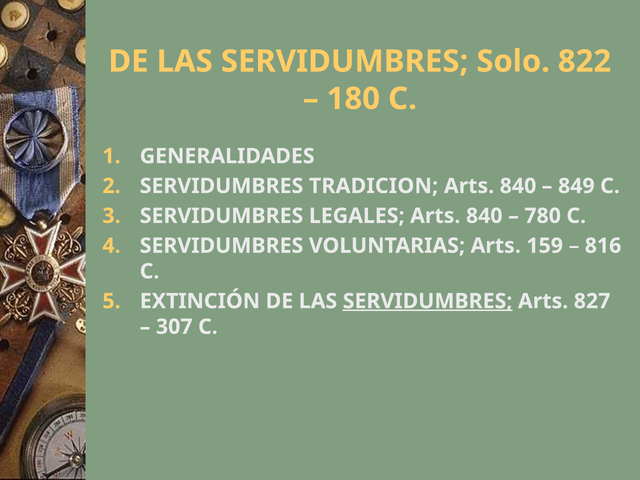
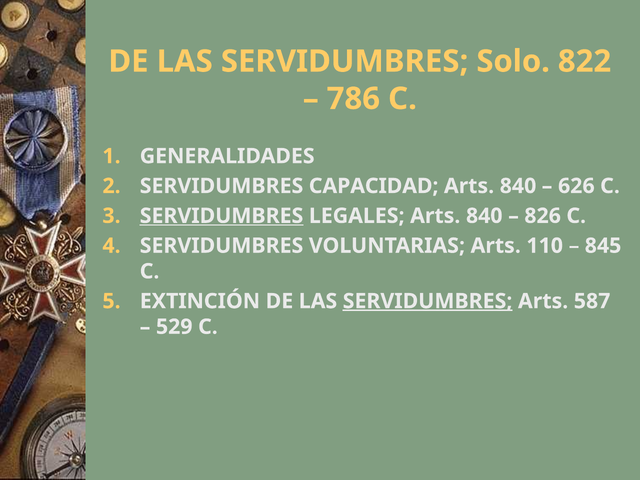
180: 180 -> 786 (353, 99)
TRADICION: TRADICION -> CAPACIDAD (374, 186)
849: 849 -> 626 (576, 186)
SERVIDUMBRES underline: none -> present (222, 216)
780: 780 -> 826 (543, 216)
159: 159 -> 110 (545, 246)
816: 816 -> 845 (603, 246)
827: 827 -> 587 (592, 301)
307: 307 -> 529 (174, 327)
